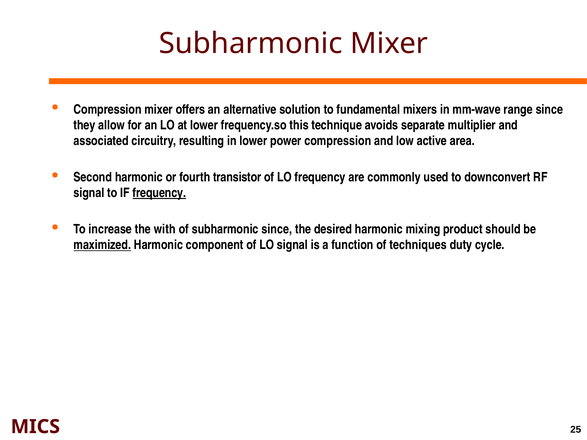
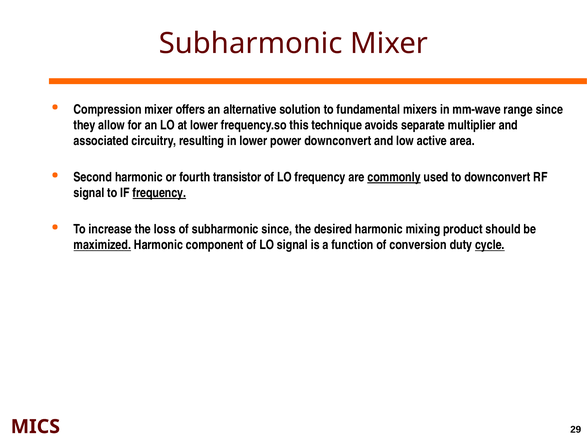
power compression: compression -> downconvert (338, 141)
commonly underline: none -> present (394, 177)
with: with -> loss (165, 229)
techniques: techniques -> conversion (418, 245)
cycle underline: none -> present (490, 245)
25: 25 -> 29 (576, 430)
